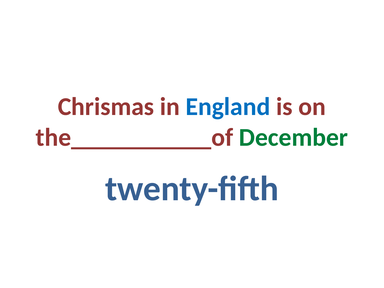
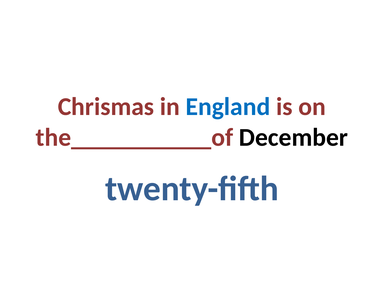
December colour: green -> black (294, 137)
